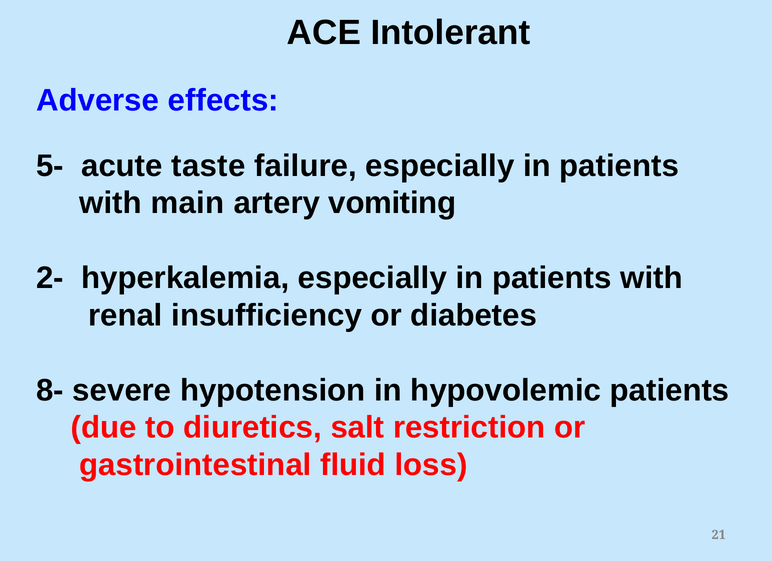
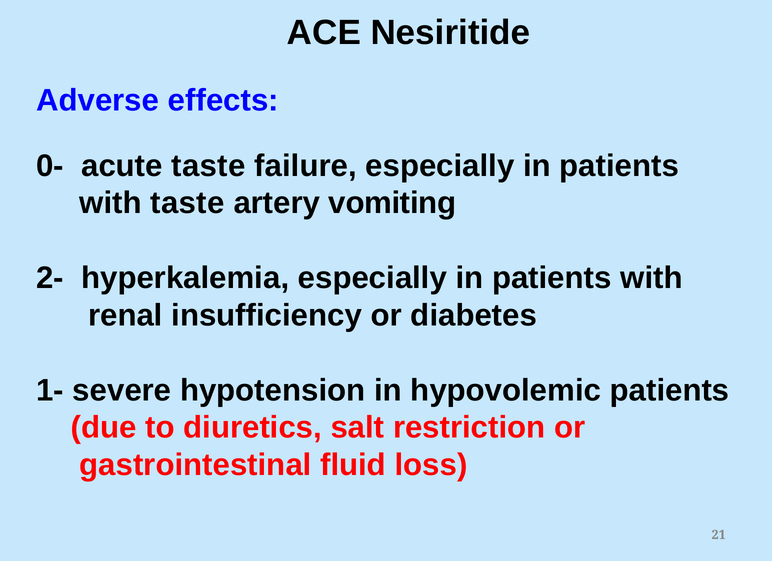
Intolerant: Intolerant -> Nesiritide (450, 33)
5-: 5- -> 0- (50, 166)
with main: main -> taste (188, 203)
8-: 8- -> 1- (50, 391)
